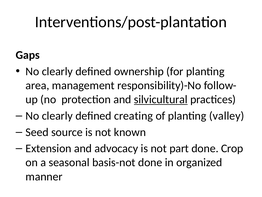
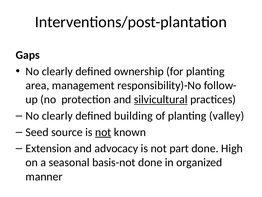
creating: creating -> building (133, 116)
not underline: none -> present (103, 132)
Crop: Crop -> High (232, 148)
